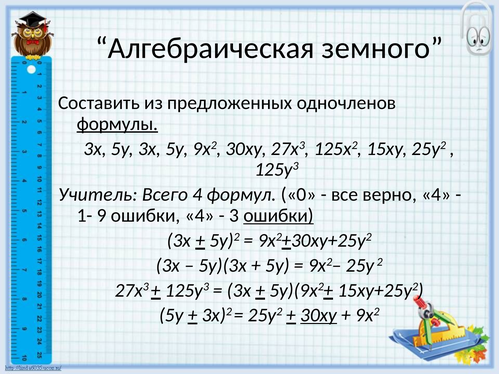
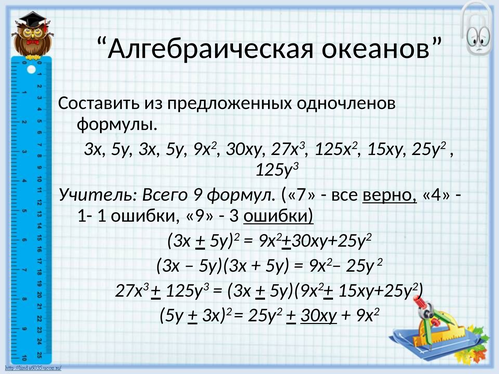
земного: земного -> океанов (382, 48)
формулы underline: present -> none (117, 124)
Всего 4: 4 -> 9 (197, 195)
0: 0 -> 7 (299, 195)
верно underline: none -> present (390, 195)
9: 9 -> 1 (102, 216)
ошибки 4: 4 -> 9 (200, 216)
